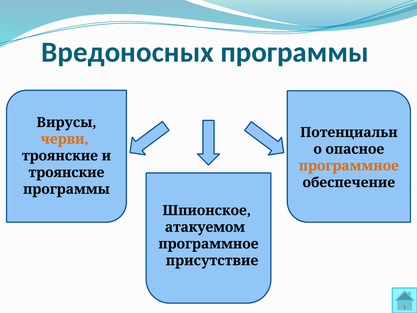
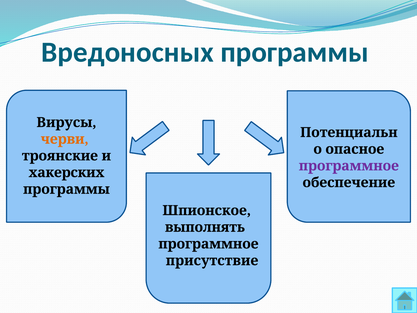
программное colour: orange -> purple (349, 166)
троянские: троянские -> хакерских (67, 172)
атакуемом: атакуемом -> выполнять (205, 227)
